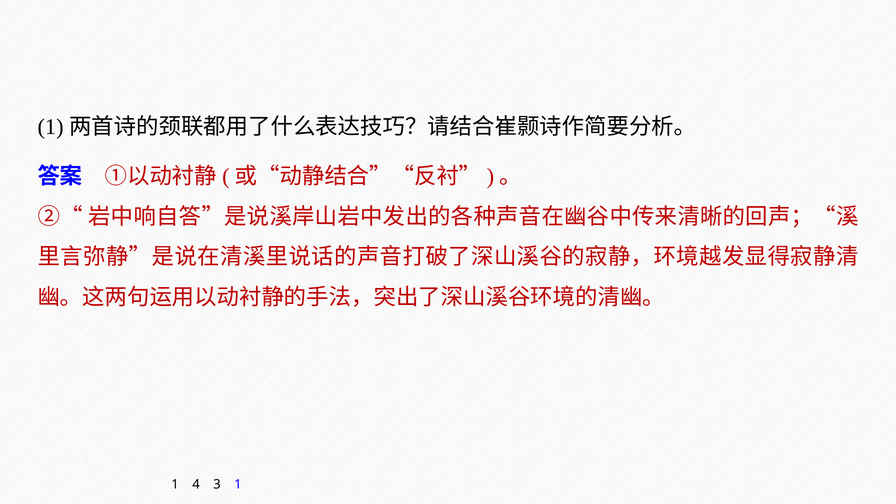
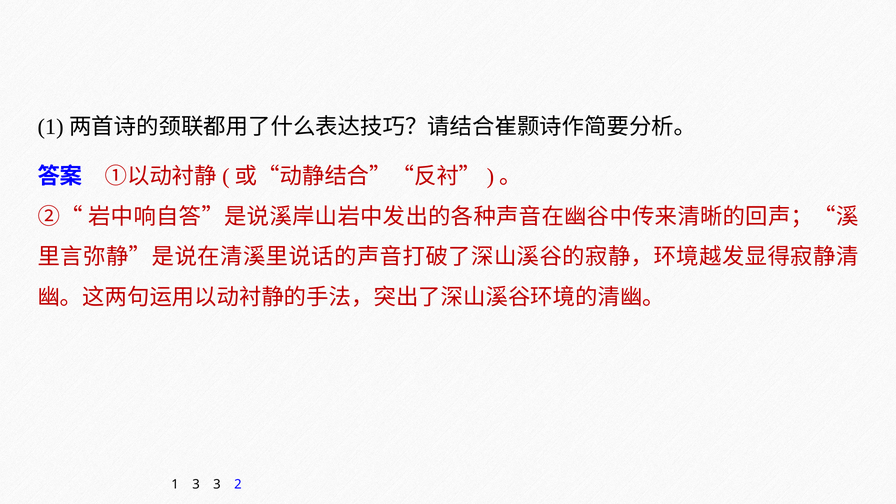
1 4: 4 -> 3 (196, 484)
3 1: 1 -> 2 (238, 484)
